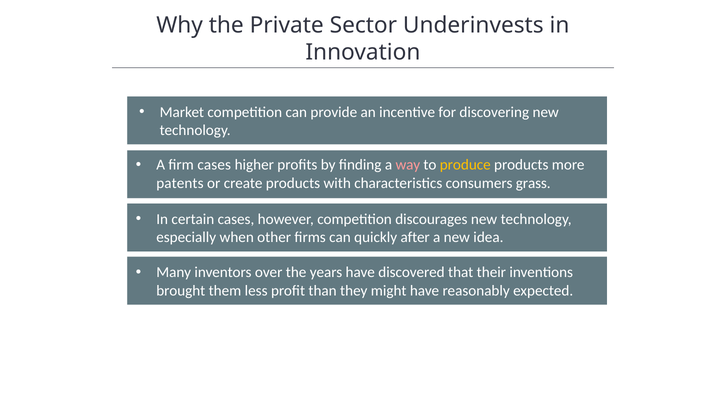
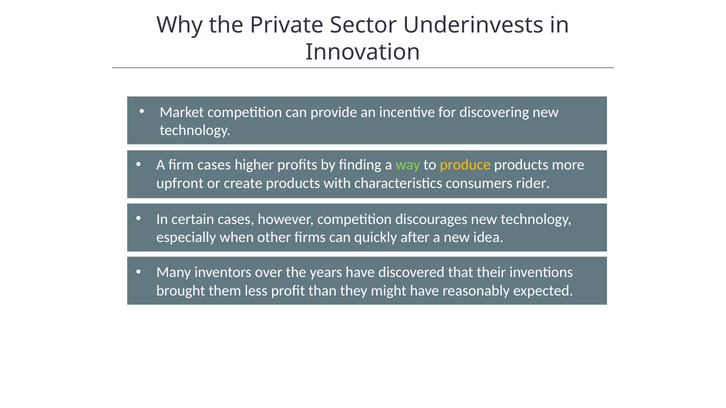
way colour: pink -> light green (408, 165)
patents: patents -> upfront (180, 183)
grass: grass -> rider (533, 183)
